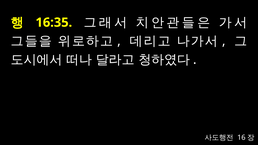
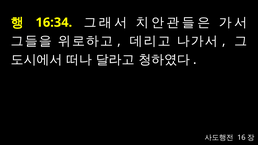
16:35: 16:35 -> 16:34 (54, 22)
